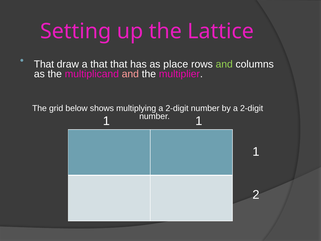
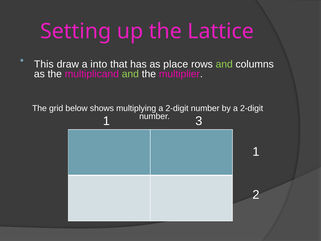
That: That -> This (44, 64)
a that: that -> into (99, 64)
and colour: pink -> light green (130, 74)
1: 1 -> 3 (199, 121)
